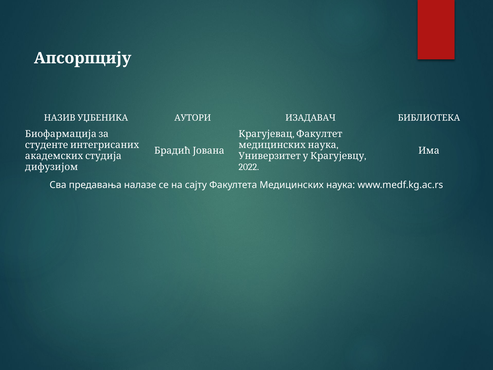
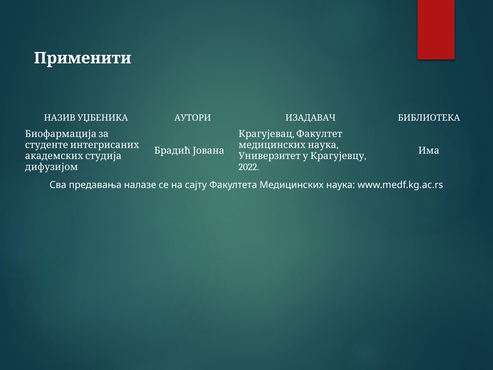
Апсорпцију: Апсорпцију -> Применити (83, 58)
